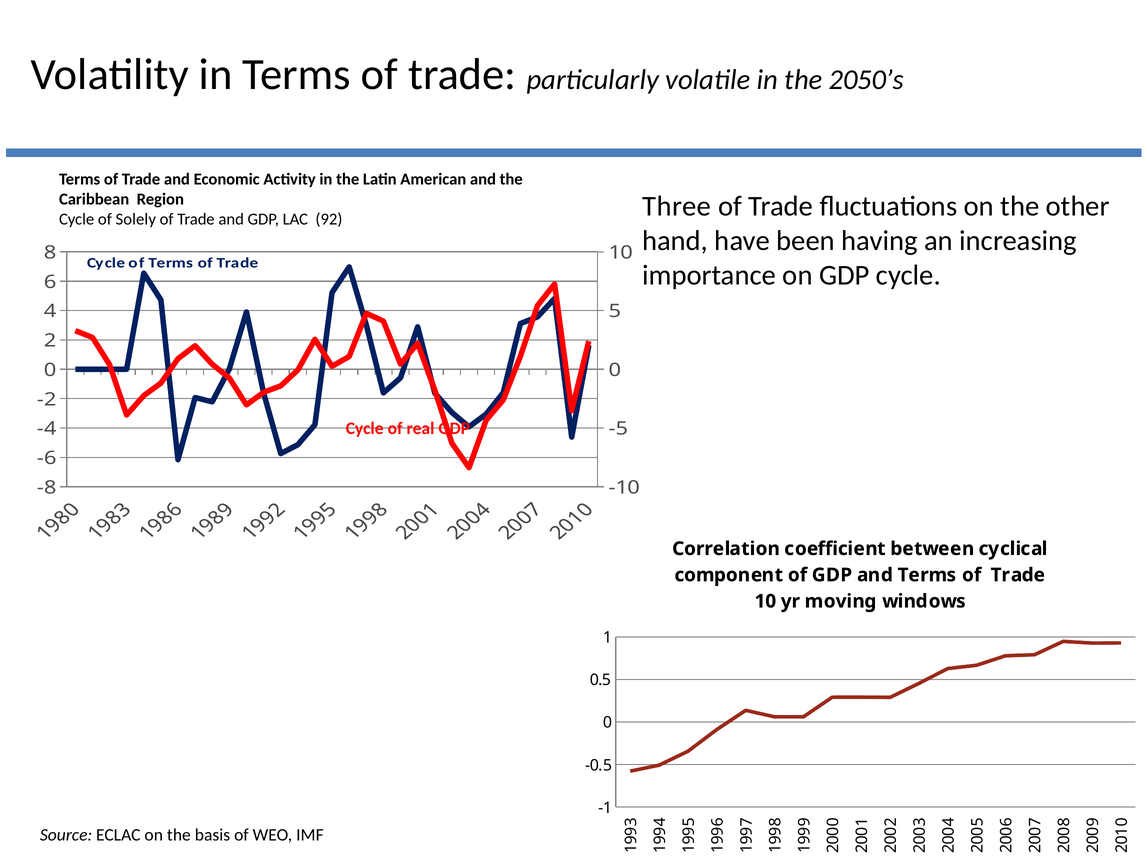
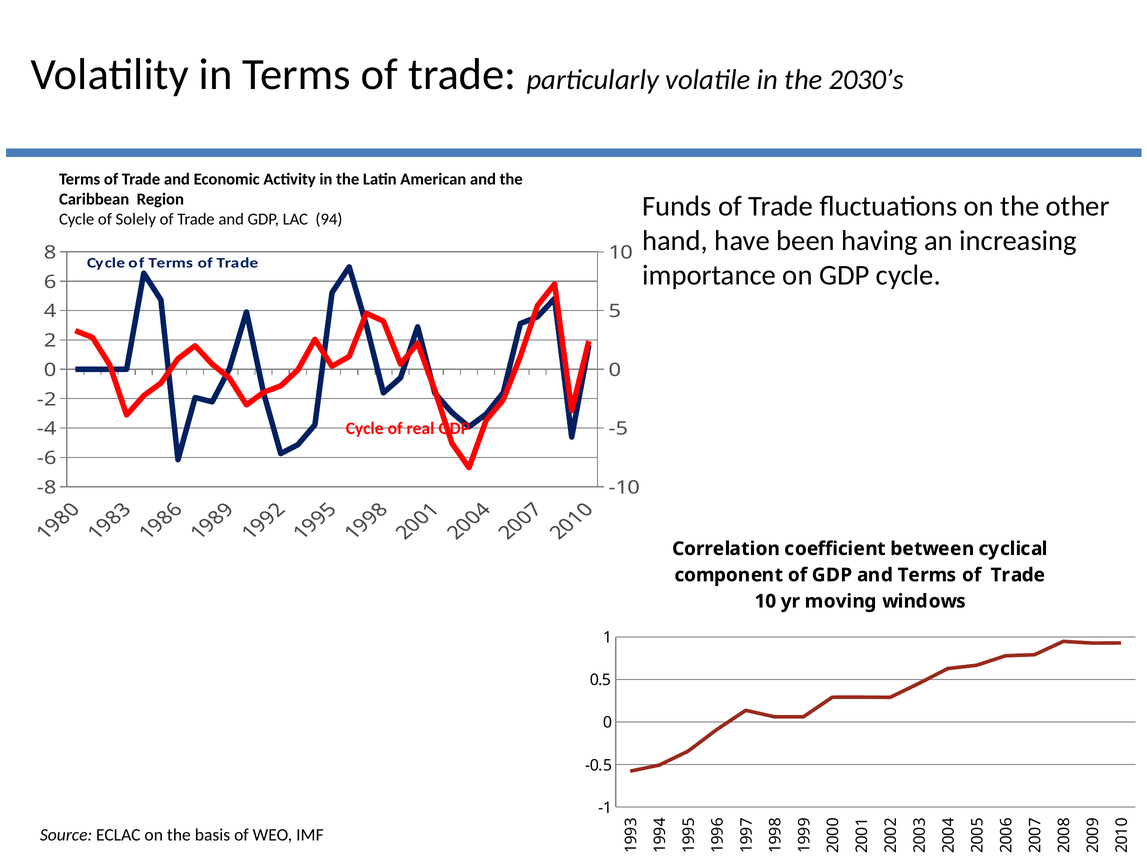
2050’s: 2050’s -> 2030’s (866, 80)
Three: Three -> Funds (677, 206)
92: 92 -> 94 (329, 219)
